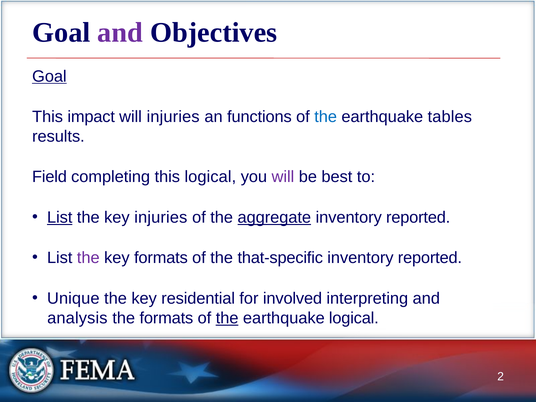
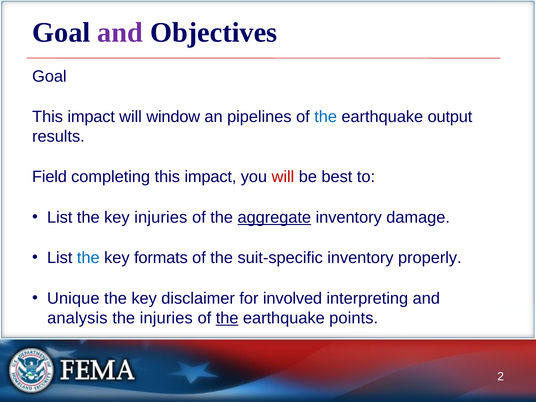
Goal underline: present -> none (49, 76)
will injuries: injuries -> window (173, 117)
functions: functions -> pipelines (259, 117)
tables: tables -> output (450, 117)
completing this logical: logical -> impact (210, 177)
will colour: purple -> red (283, 177)
List underline: present -> none (60, 217)
reported: reported -> damage (418, 217)
the colour: purple -> blue (88, 258)
that-specific: that-specific -> suit-specific (280, 258)
reported: reported -> properly (430, 258)
residential: residential -> disclaimer (198, 298)
the formats: formats -> injuries (166, 318)
earthquake logical: logical -> points (354, 318)
